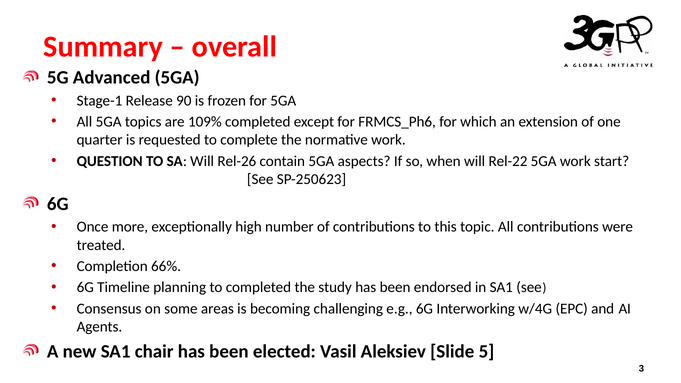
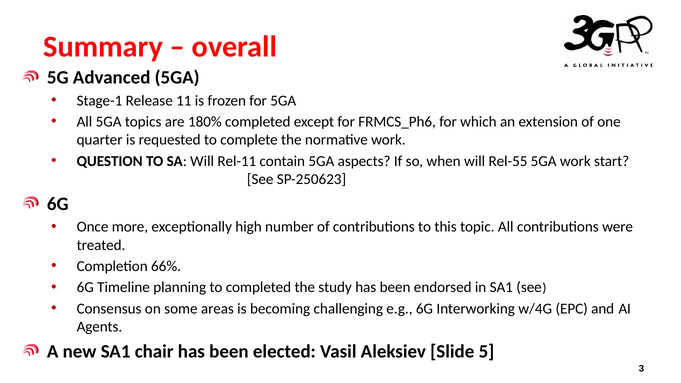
90: 90 -> 11 (184, 101)
109%: 109% -> 180% (205, 122)
Rel-26: Rel-26 -> Rel-11 (237, 161)
Rel-22: Rel-22 -> Rel-55 (508, 161)
